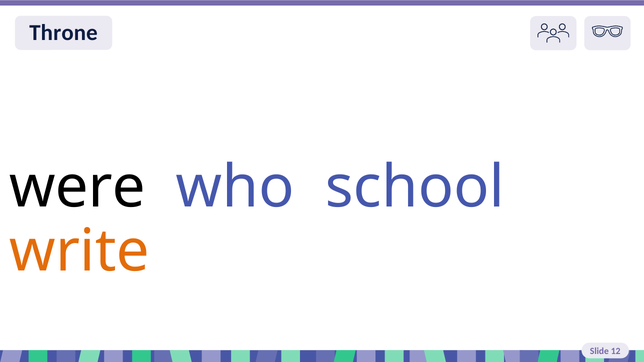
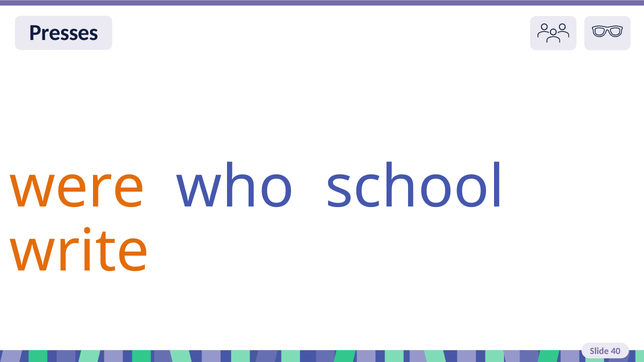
Throne: Throne -> Presses (64, 33)
were colour: black -> orange (77, 188)
12: 12 -> 40 (616, 351)
